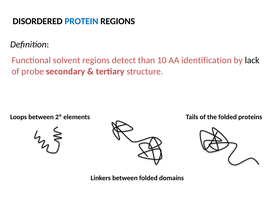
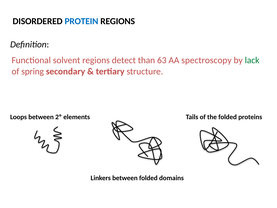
10: 10 -> 63 (162, 60)
identification: identification -> spectroscopy (206, 60)
lack colour: black -> green (252, 60)
probe: probe -> spring (33, 71)
